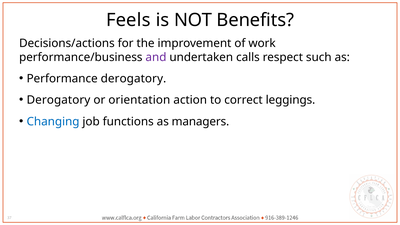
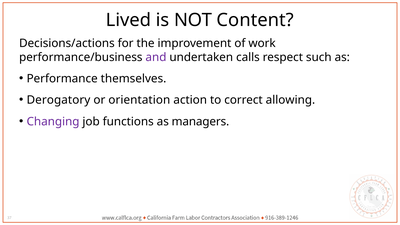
Feels: Feels -> Lived (128, 20)
Benefits: Benefits -> Content (255, 20)
Performance derogatory: derogatory -> themselves (134, 79)
leggings: leggings -> allowing (290, 100)
Changing colour: blue -> purple (53, 122)
